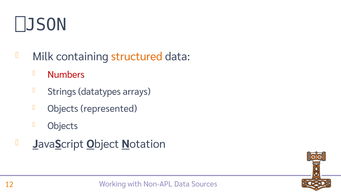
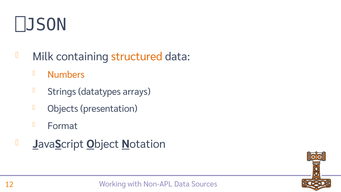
Numbers colour: red -> orange (66, 75)
represented: represented -> presentation (109, 109)
Objects: Objects -> Format (63, 126)
